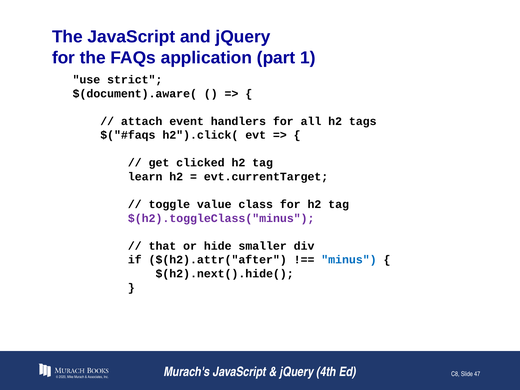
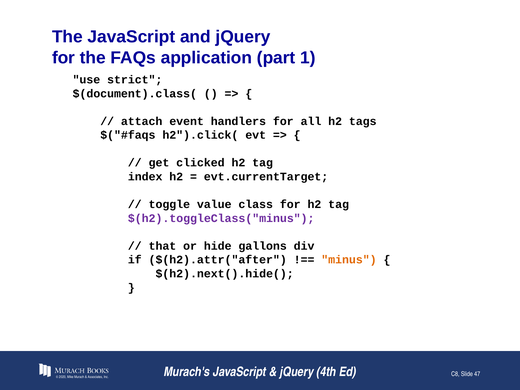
$(document).aware(: $(document).aware( -> $(document).class( (135, 94)
learn: learn -> index (145, 177)
smaller: smaller -> gallons (263, 246)
minus colour: blue -> orange (349, 260)
